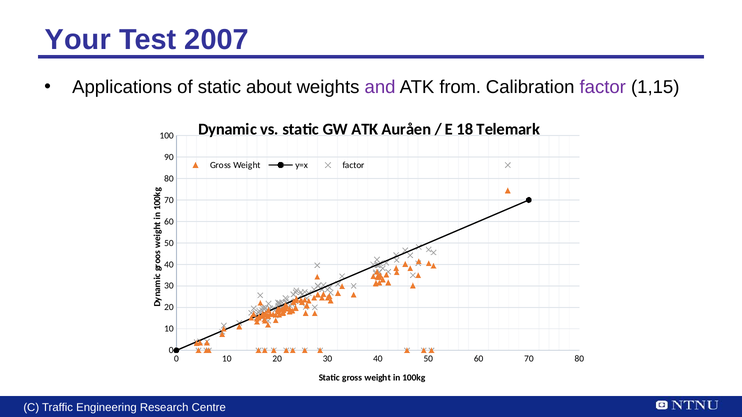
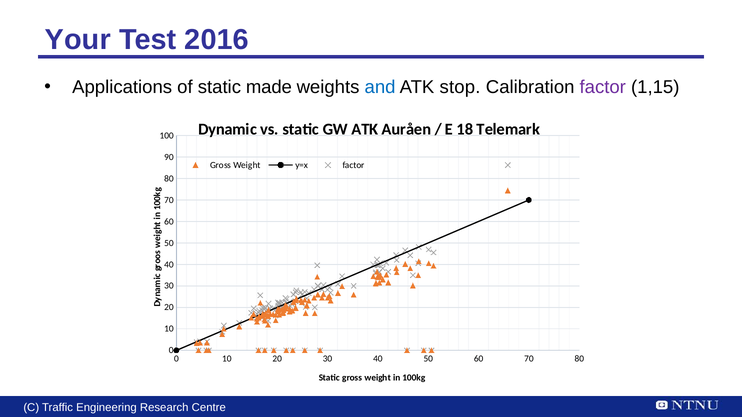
2007: 2007 -> 2016 (217, 40)
about: about -> made (269, 87)
and colour: purple -> blue (380, 87)
from: from -> stop (460, 87)
